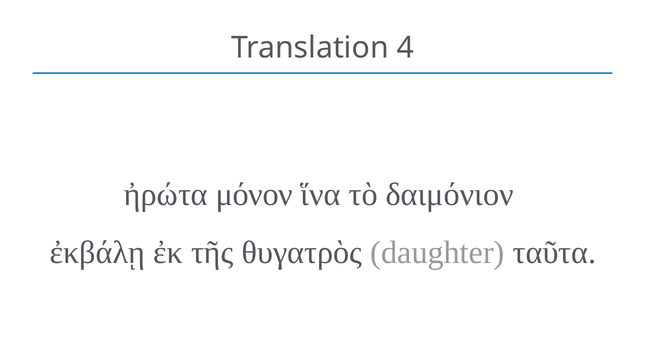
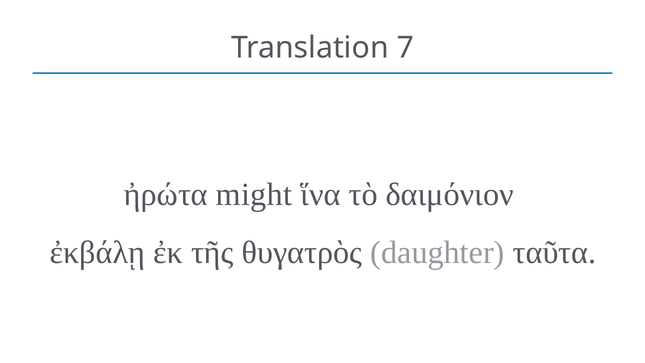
4: 4 -> 7 (405, 48)
μόνον: μόνον -> might (254, 194)
